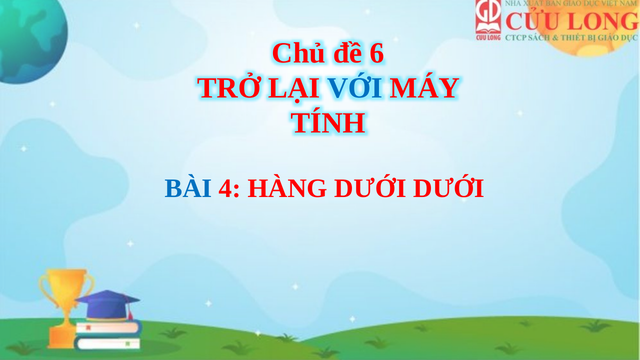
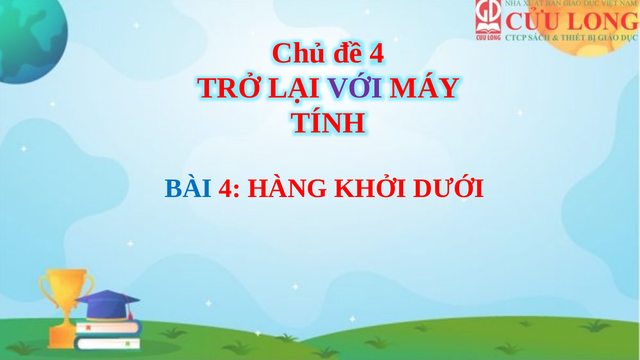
đề 6: 6 -> 4 (377, 53)
VỚI colour: blue -> purple (355, 88)
HÀNG DƯỚI: DƯỚI -> KHỞI (370, 189)
